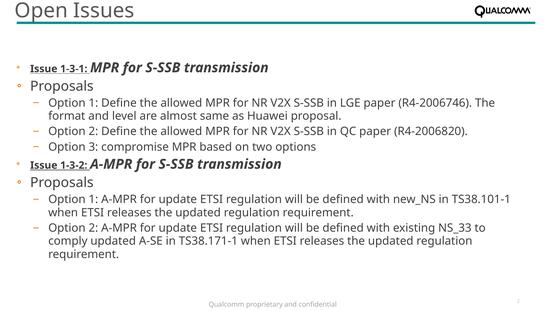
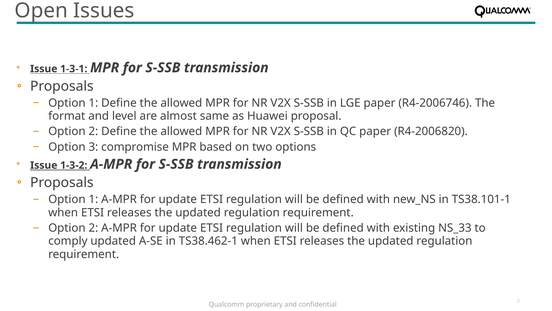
TS38.171-1: TS38.171-1 -> TS38.462-1 (208, 241)
